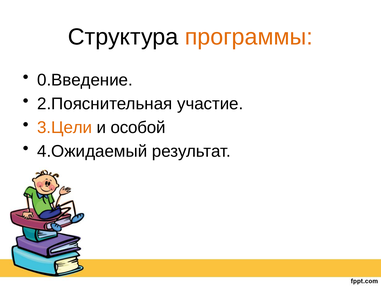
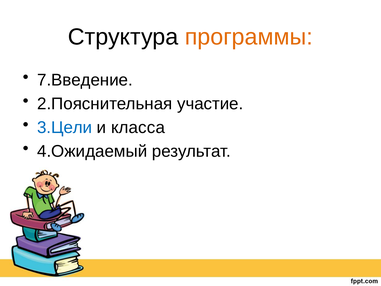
0.Введение: 0.Введение -> 7.Введение (85, 80)
3.Цели colour: orange -> blue (65, 127)
особой: особой -> класса (138, 127)
